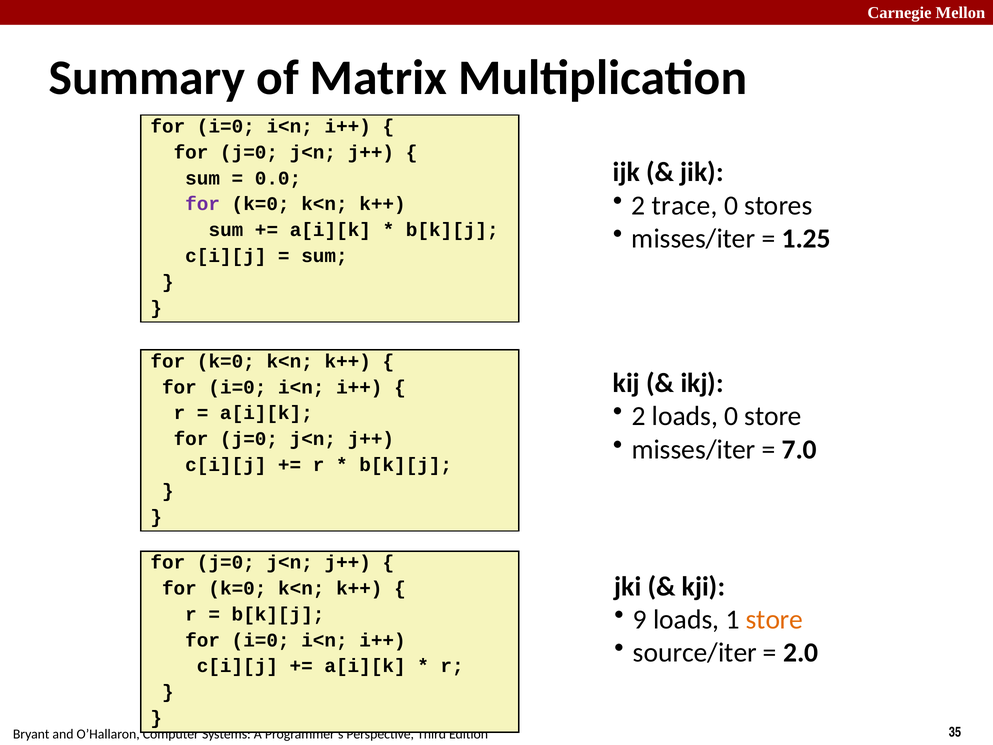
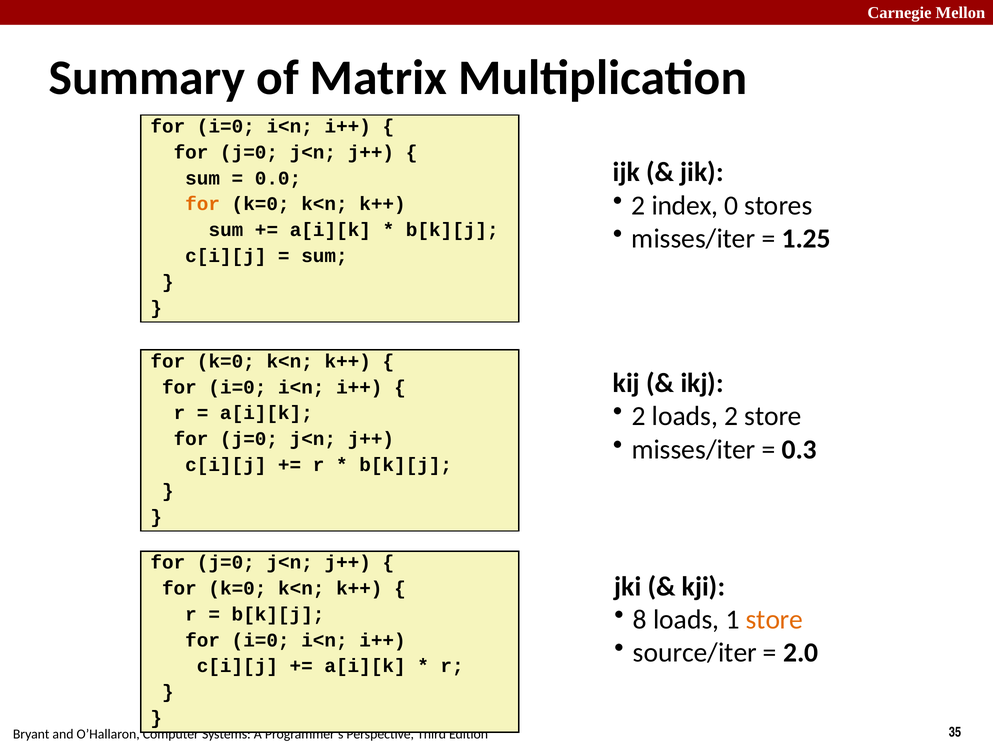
trace: trace -> index (685, 205)
for colour: purple -> orange (203, 204)
loads 0: 0 -> 2 (731, 416)
7.0: 7.0 -> 0.3 (799, 449)
9: 9 -> 8 (640, 619)
